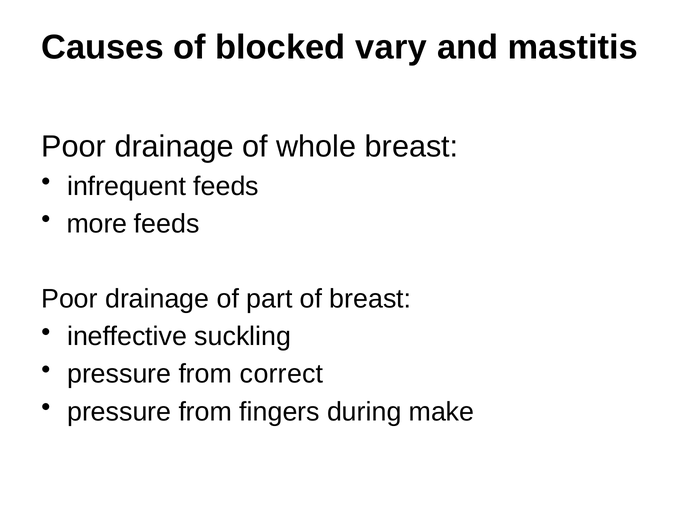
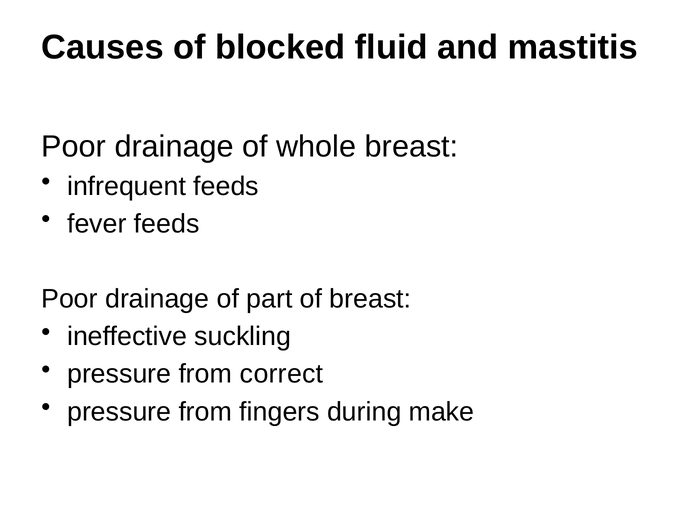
vary: vary -> fluid (391, 47)
more: more -> fever (97, 224)
